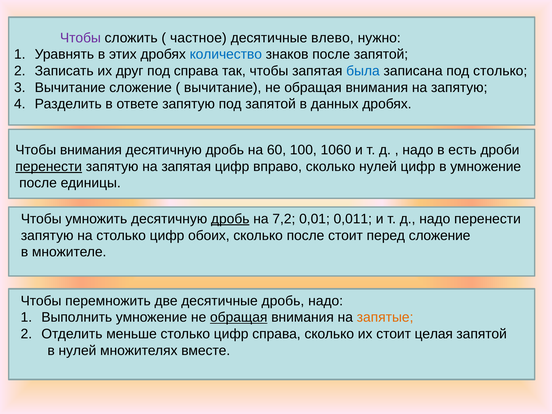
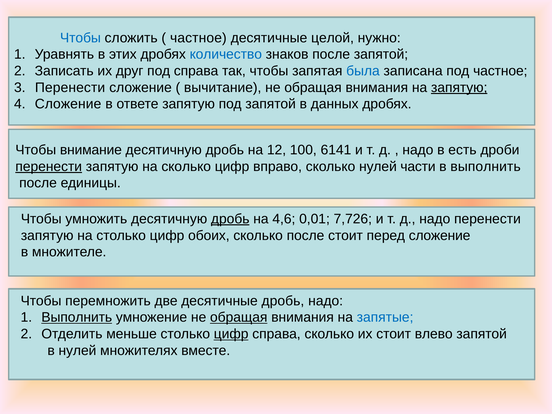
Чтобы colour: purple -> blue (80, 38)
влево: влево -> целой (333, 38)
под столько: столько -> частное (500, 71)
Вычитание: Вычитание -> Перенести (70, 88)
запятую underline: none -> present (459, 88)
Разделить: Разделить -> Сложение (68, 104)
Чтобы внимания: внимания -> внимание (91, 150)
60: 60 -> 12 (277, 150)
1060: 1060 -> 6141 (336, 150)
на запятая: запятая -> сколько (186, 167)
нулей цифр: цифр -> части (418, 167)
в умножение: умножение -> выполнить (486, 167)
7,2: 7,2 -> 4,6 (284, 219)
0,011: 0,011 -> 7,726 (353, 219)
Выполнить underline: none -> present (77, 317)
запятые colour: orange -> blue (385, 317)
цифр underline: none -> present (231, 334)
целая: целая -> влево (434, 334)
